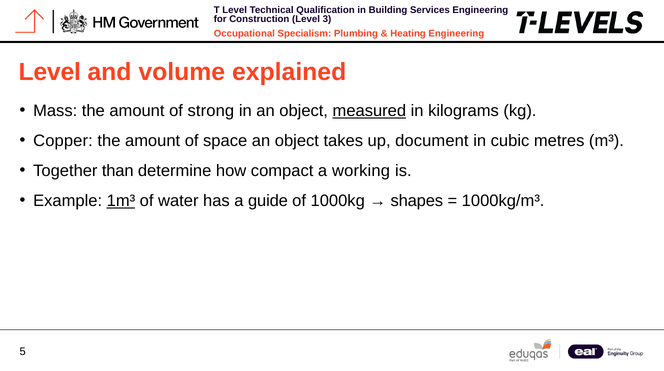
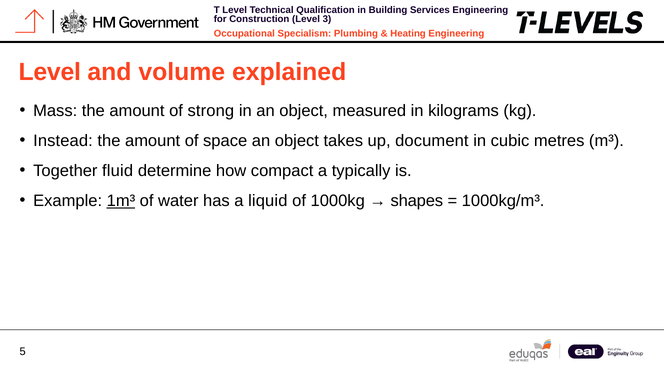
measured underline: present -> none (369, 111)
Copper: Copper -> Instead (63, 141)
than: than -> fluid (118, 171)
working: working -> typically (361, 171)
guide: guide -> liquid (268, 201)
